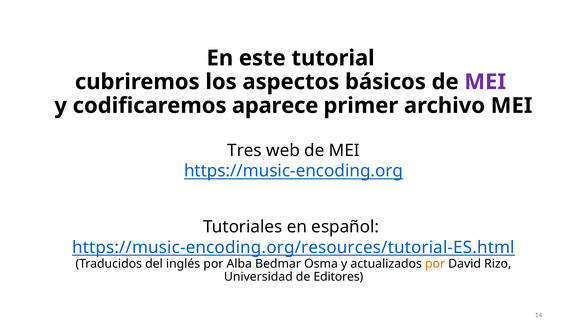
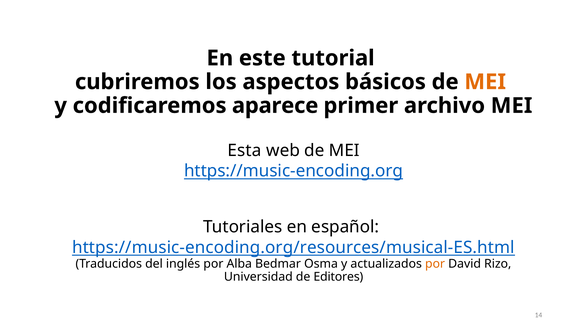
MEI colour: purple -> orange (485, 82)
Tres: Tres -> Esta (244, 151)
https://music-encoding.org/resources/tutorial-ES.html: https://music-encoding.org/resources/tutorial-ES.html -> https://music-encoding.org/resources/musical-ES.html (293, 248)
